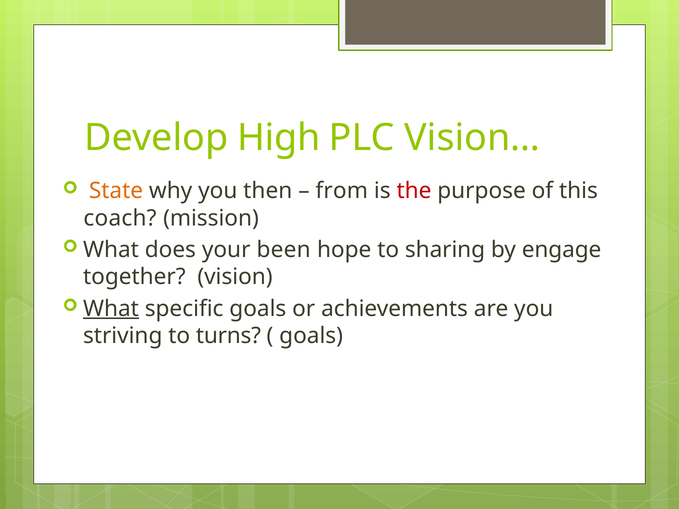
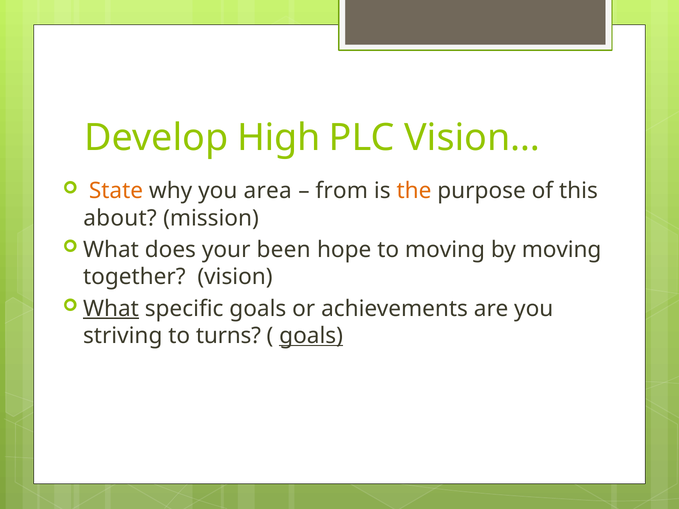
then: then -> area (268, 191)
the colour: red -> orange (414, 191)
coach: coach -> about (120, 218)
to sharing: sharing -> moving (445, 250)
by engage: engage -> moving (562, 250)
goals underline: none -> present (311, 336)
